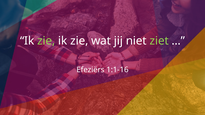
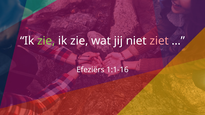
ziet colour: light green -> pink (159, 41)
